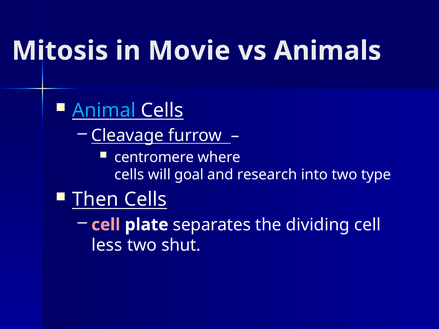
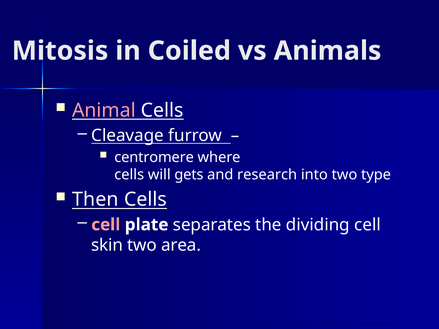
Movie: Movie -> Coiled (189, 51)
Animal colour: light blue -> pink (104, 110)
goal: goal -> gets (189, 175)
less: less -> skin (107, 245)
shut: shut -> area (181, 245)
